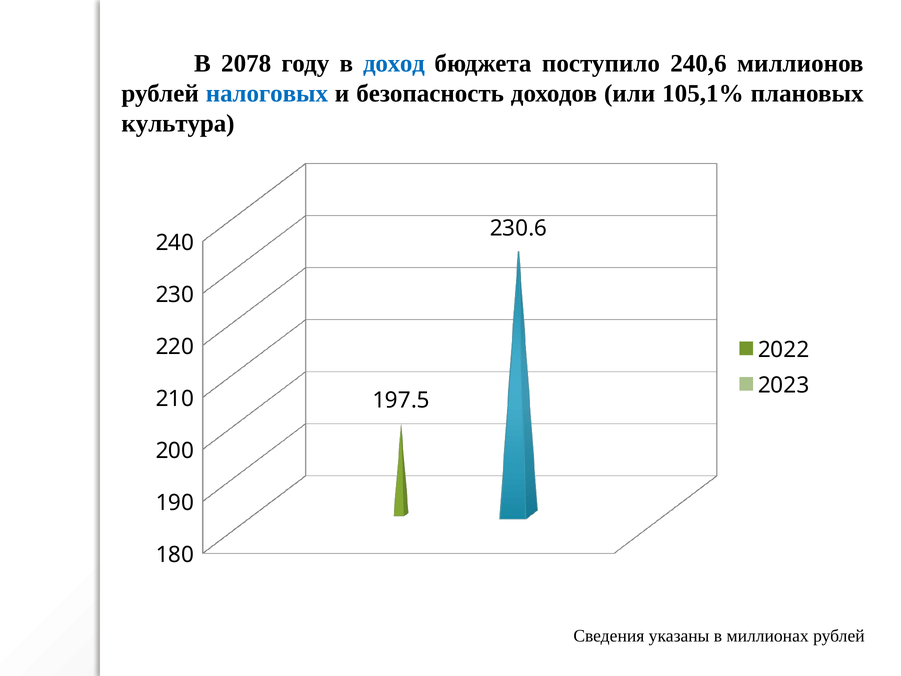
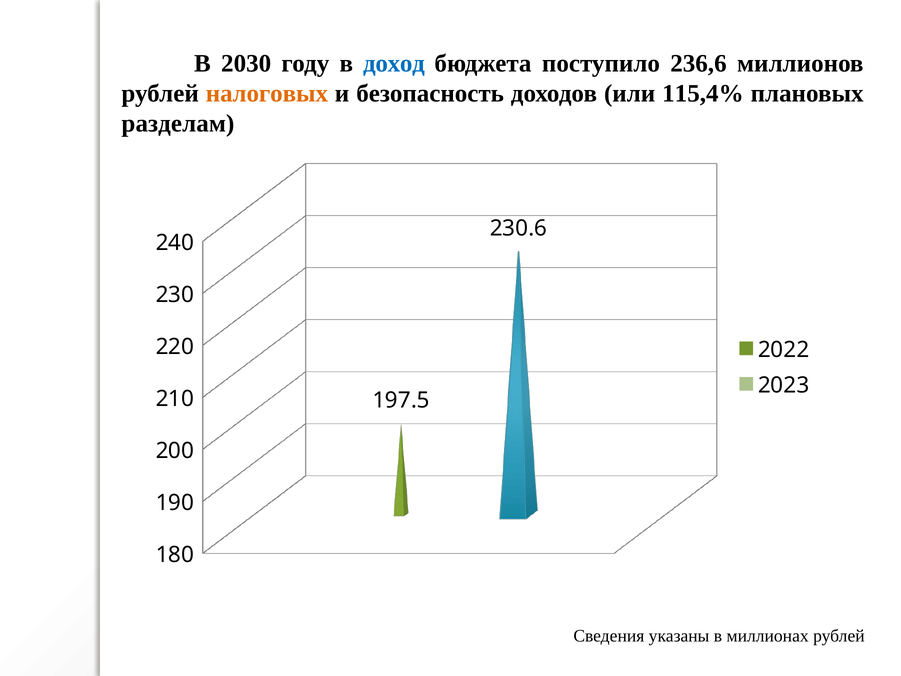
2078: 2078 -> 2030 (246, 63)
240,6: 240,6 -> 236,6 (698, 63)
налоговых colour: blue -> orange (267, 94)
105,1%: 105,1% -> 115,4% (703, 94)
культура: культура -> разделам (178, 124)
